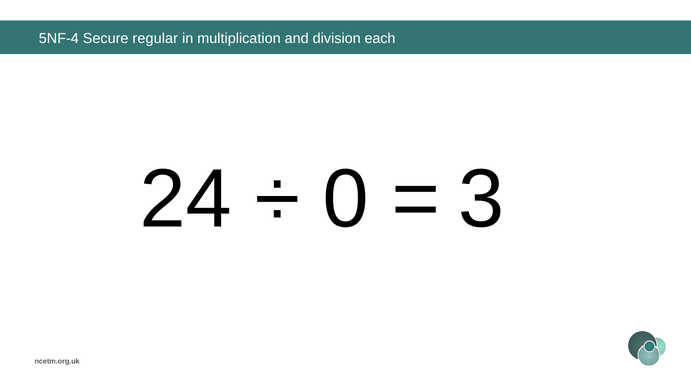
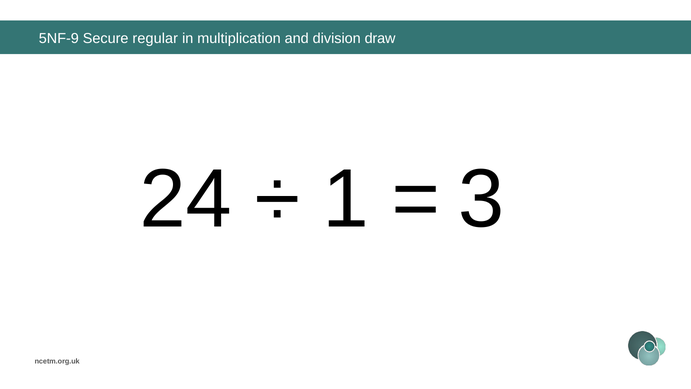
5NF-4: 5NF-4 -> 5NF-9 (59, 39)
each: each -> draw (380, 39)
0: 0 -> 1 (346, 199)
